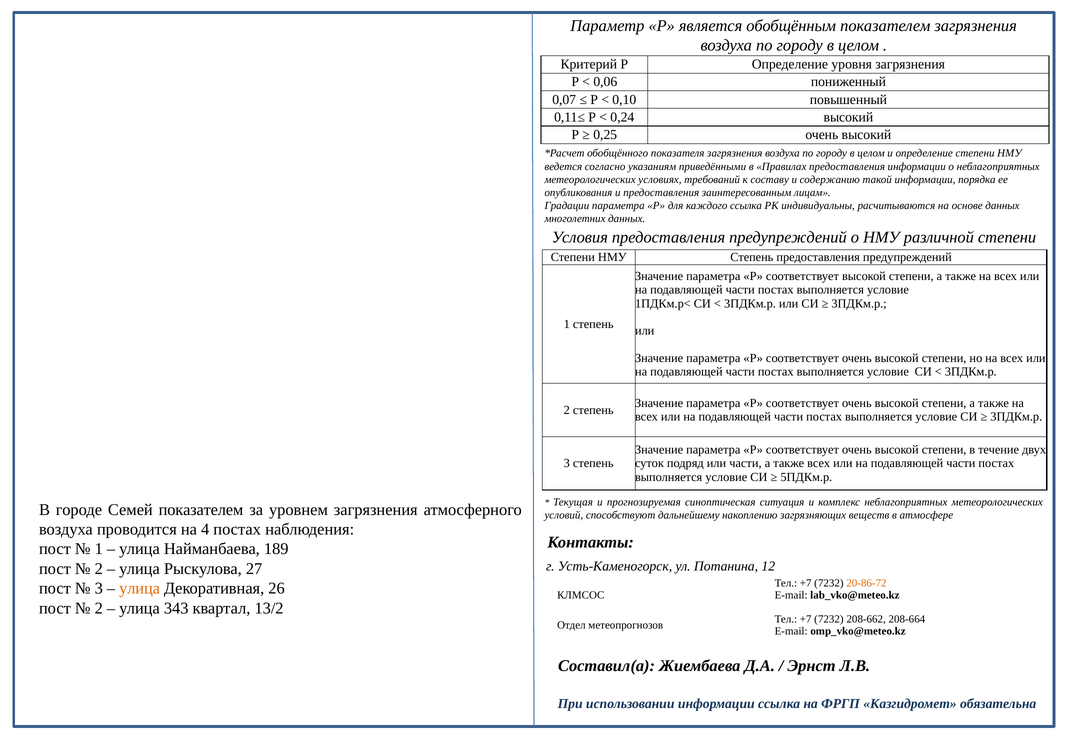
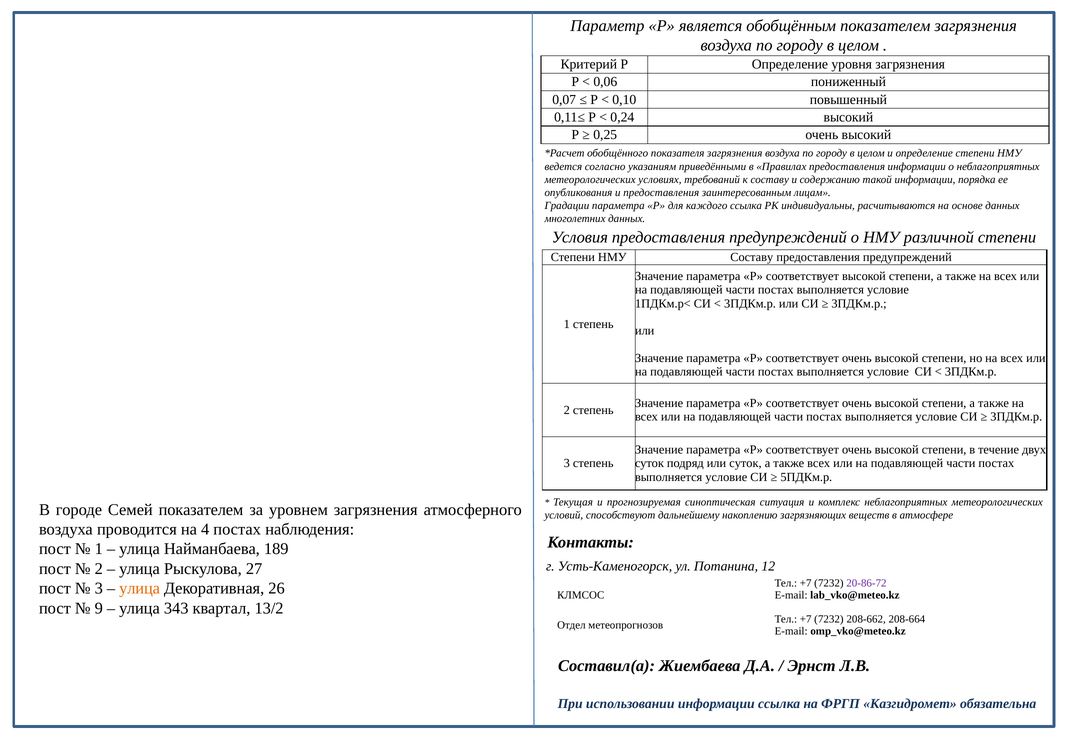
НМУ Степень: Степень -> Составу (752, 257)
или части: части -> суток (745, 464)
20-86-72 colour: orange -> purple (866, 583)
2: 2 -> 9 (99, 608)
